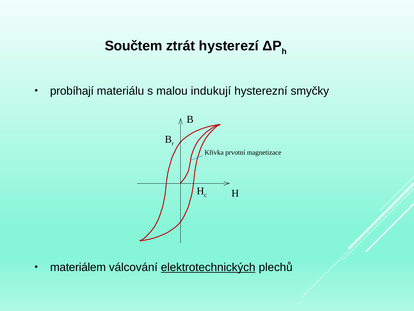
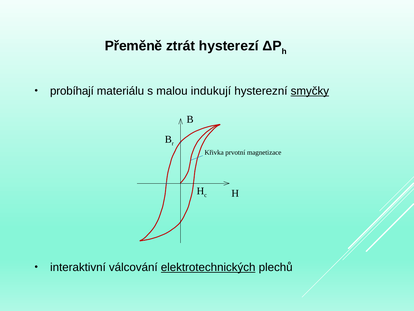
Součtem: Součtem -> Přeměně (134, 46)
smyčky underline: none -> present (310, 91)
materiálem: materiálem -> interaktivní (78, 267)
